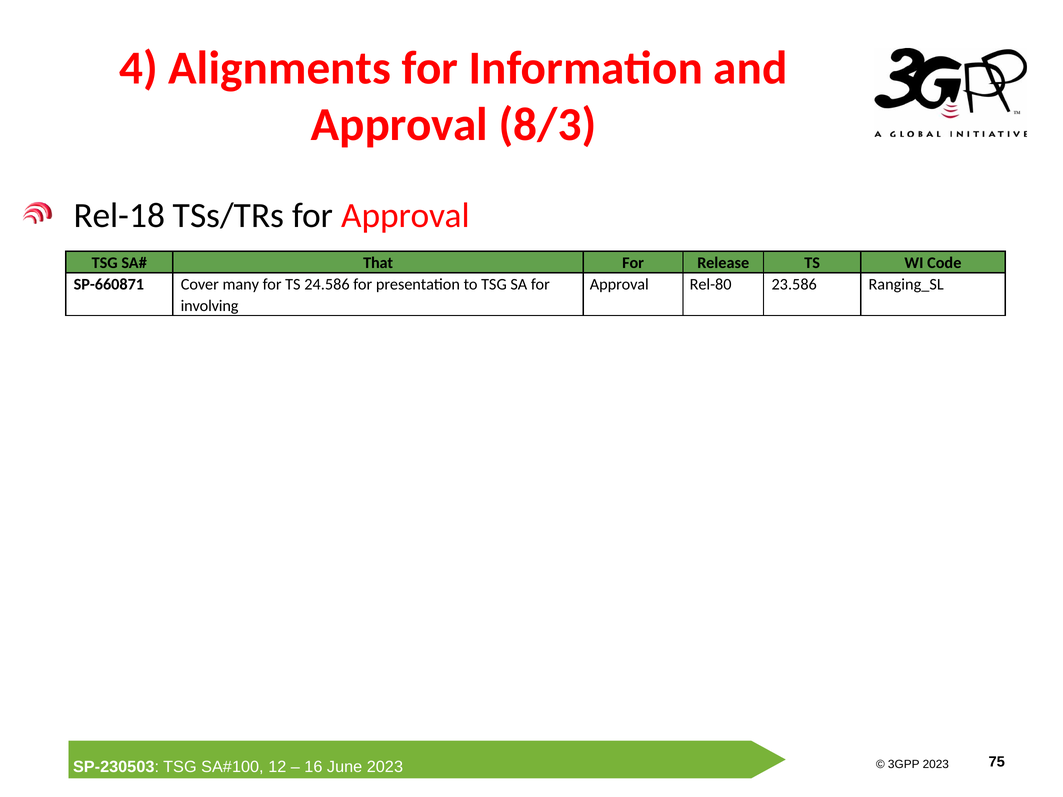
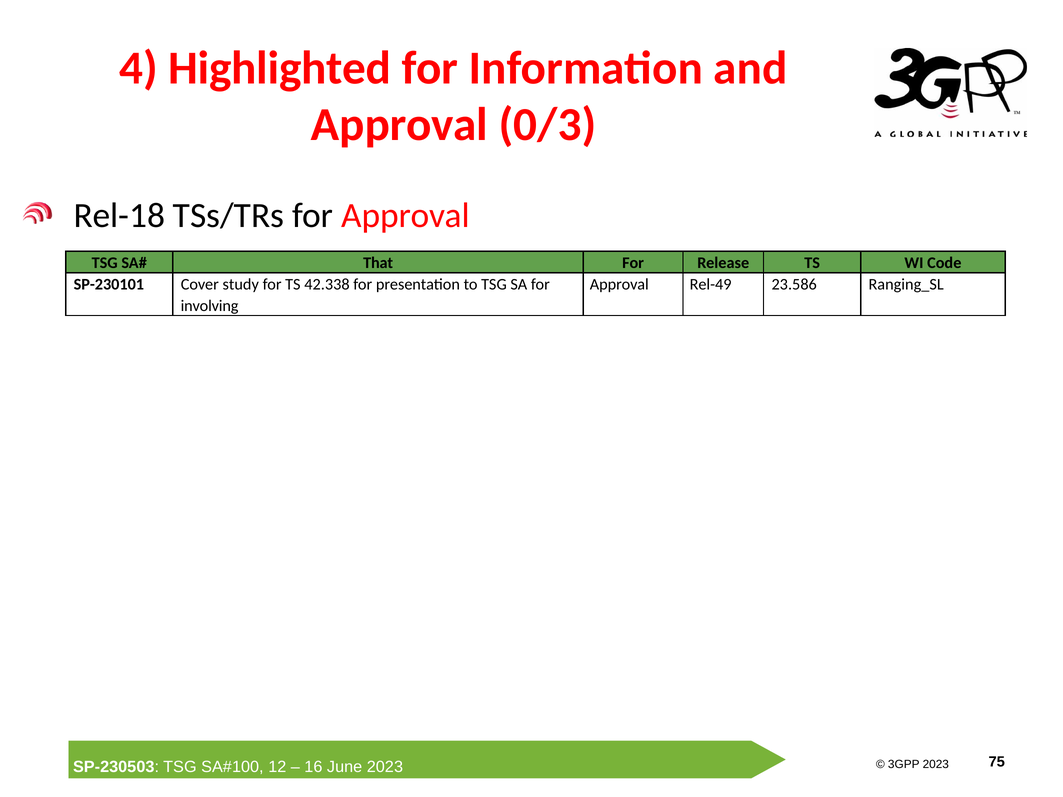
Alignments: Alignments -> Highlighted (280, 68)
8/3: 8/3 -> 0/3 (548, 125)
SP-660871: SP-660871 -> SP-230101 (109, 284)
many: many -> study (241, 284)
24.586: 24.586 -> 42.338 (327, 284)
Rel-80: Rel-80 -> Rel-49 (711, 284)
